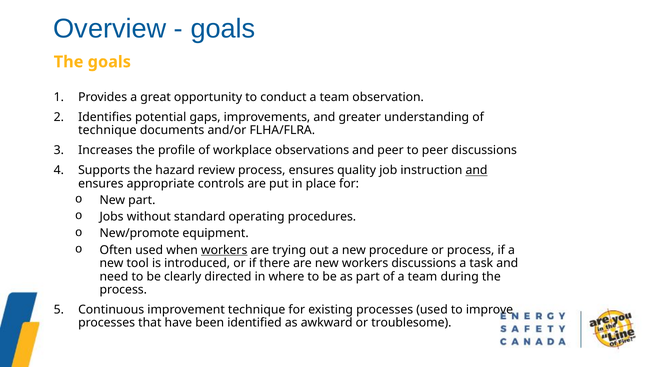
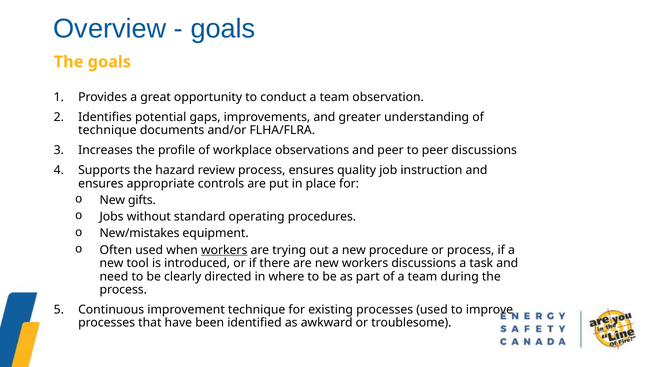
and underline: present -> none (477, 170)
New part: part -> gifts (142, 200)
New/promote: New/promote -> New/mistakes (140, 233)
